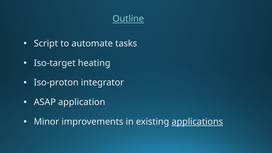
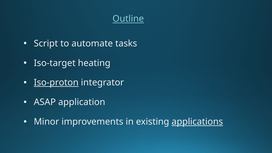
Iso-proton underline: none -> present (56, 83)
